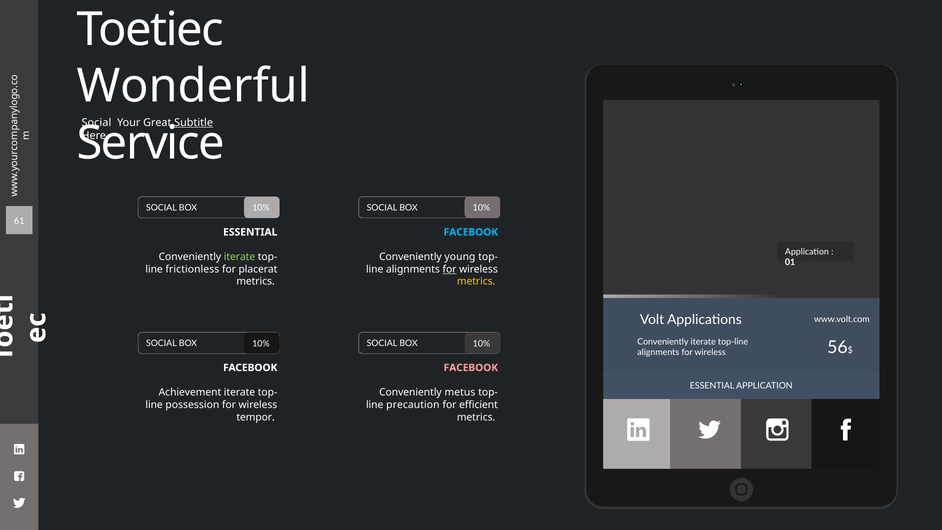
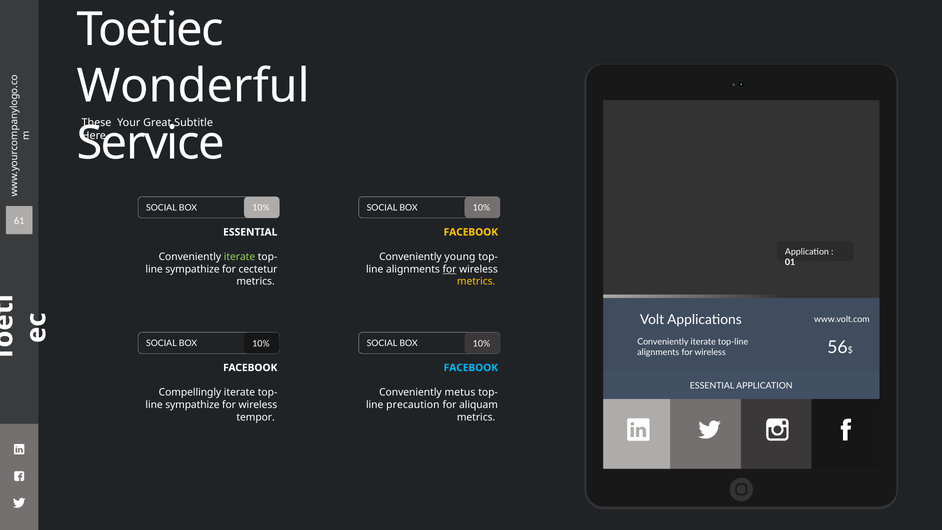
Social: Social -> These (96, 122)
Subtitle underline: present -> none (194, 122)
FACEBOOK colour: light blue -> yellow (471, 232)
frictionless: frictionless -> sympathize (192, 269)
placerat: placerat -> cectetur (258, 269)
FACEBOOK colour: pink -> light blue (471, 368)
Achievement: Achievement -> Compellingly (190, 392)
possession: possession -> sympathize (192, 405)
efficient: efficient -> aliquam (479, 405)
